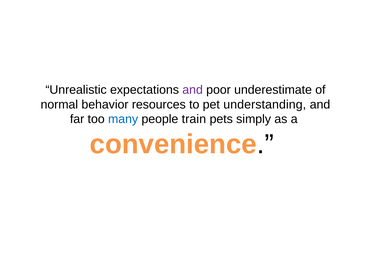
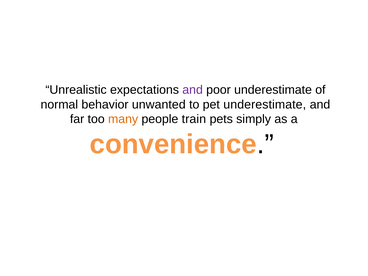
resources: resources -> unwanted (159, 104)
pet understanding: understanding -> underestimate (265, 104)
many colour: blue -> orange (123, 119)
